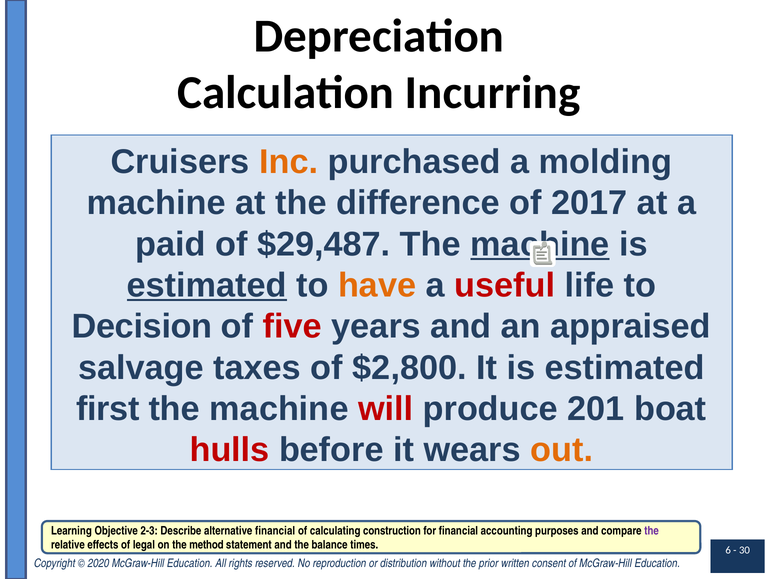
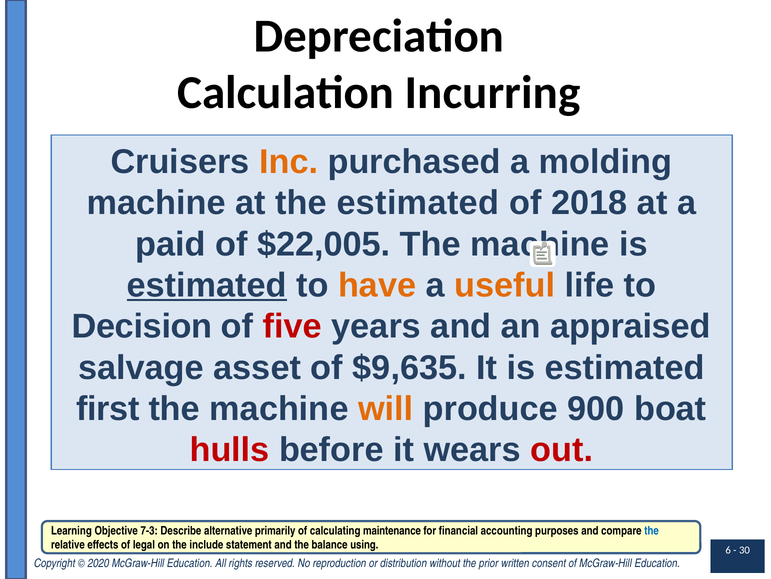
the difference: difference -> estimated (418, 203)
2017: 2017 -> 2018 (589, 203)
$29,487: $29,487 -> $22,005 (324, 244)
machine underline: present -> none (540, 244)
useful colour: red -> orange (505, 285)
taxes: taxes -> asset (257, 367)
$2,800: $2,800 -> $9,635 (410, 367)
will colour: red -> orange (386, 408)
201: 201 -> 900 (596, 408)
out colour: orange -> red (562, 450)
2-3: 2-3 -> 7-3 (149, 530)
alternative financial: financial -> primarily (275, 530)
construction: construction -> maintenance (392, 530)
the colour: purple -> blue (652, 530)
method: method -> include (206, 544)
times: times -> using (364, 544)
